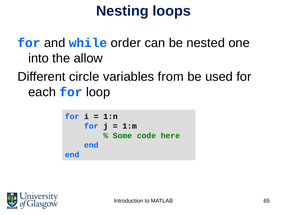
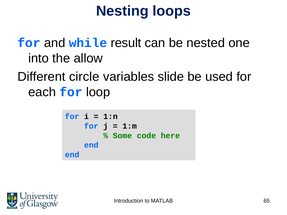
order: order -> result (126, 43)
from: from -> slide (171, 77)
